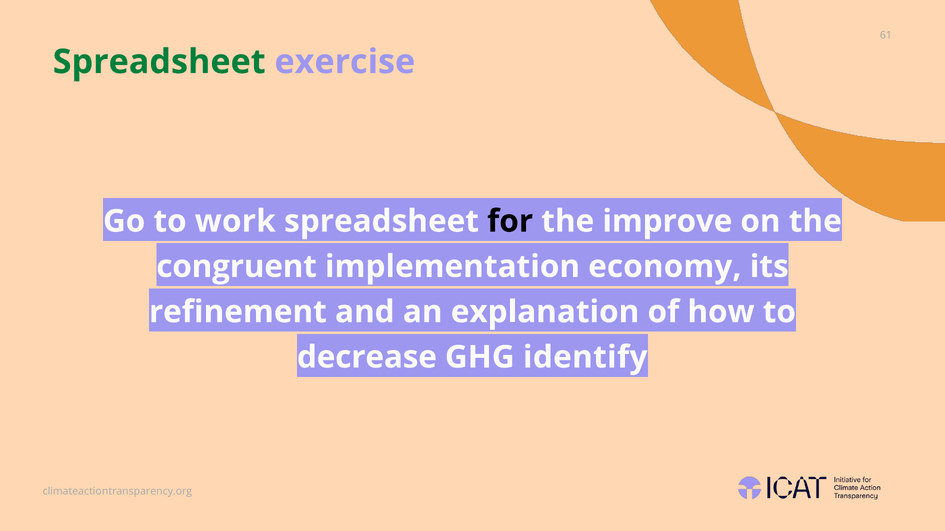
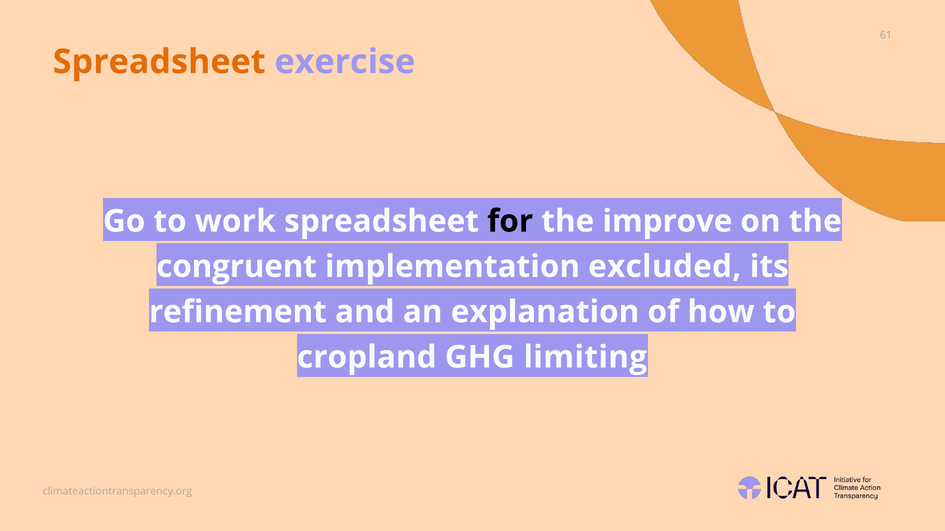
Spreadsheet colour: green -> orange (159, 62)
economy: economy -> excluded (665, 267)
decrease: decrease -> cropland (367, 358)
identify: identify -> limiting (585, 358)
